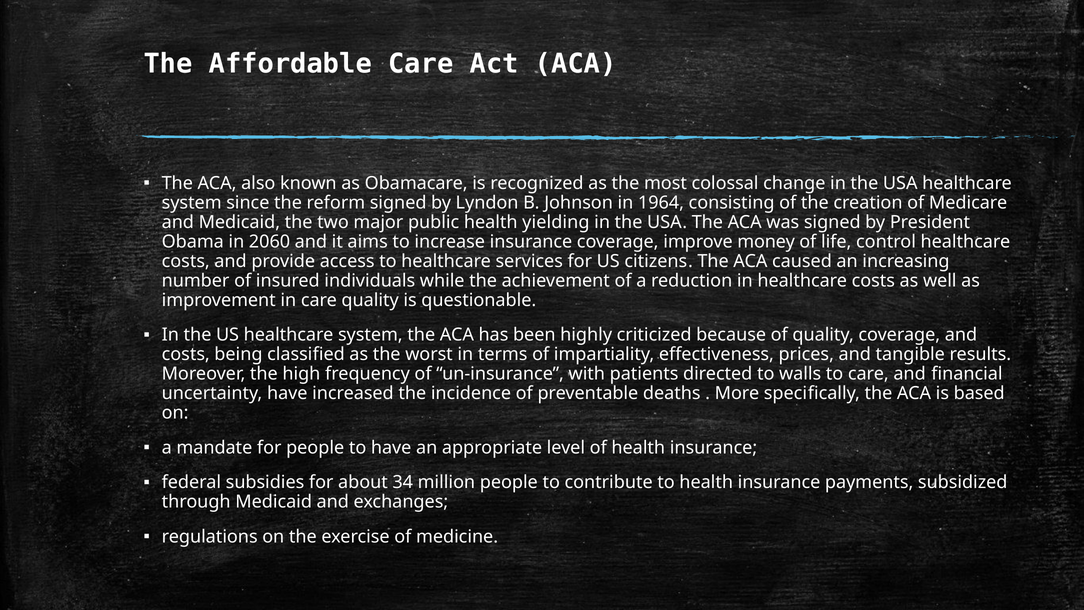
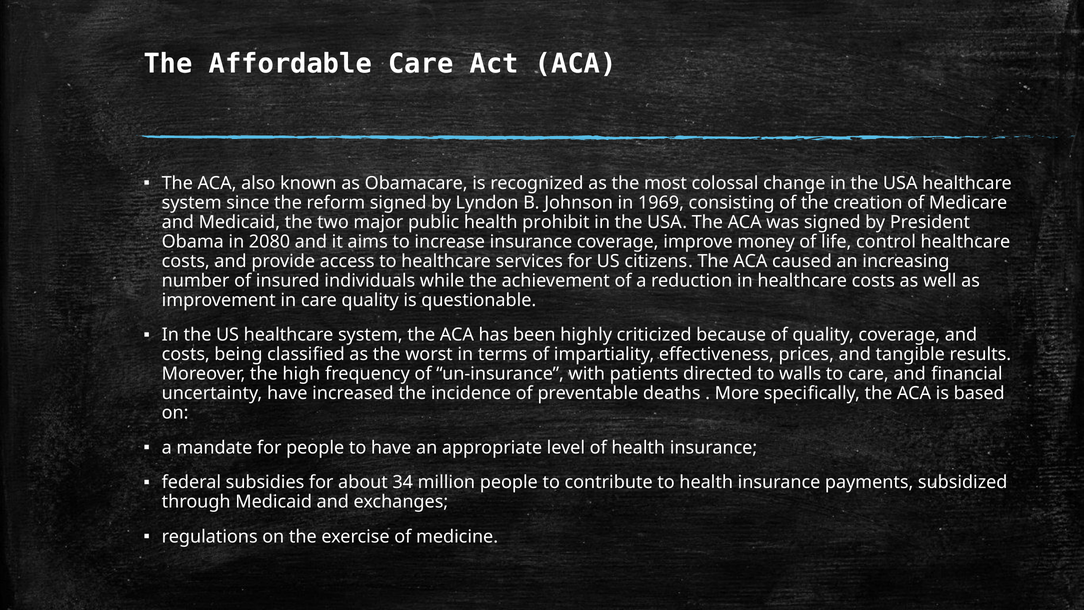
1964: 1964 -> 1969 (661, 203)
yielding: yielding -> prohibit (556, 222)
2060: 2060 -> 2080 (270, 242)
